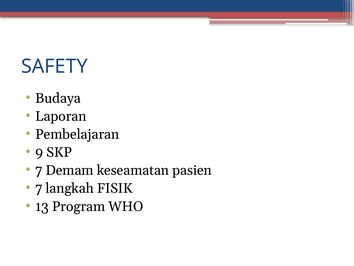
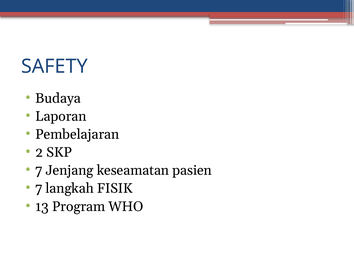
9: 9 -> 2 (39, 152)
Demam: Demam -> Jenjang (70, 170)
